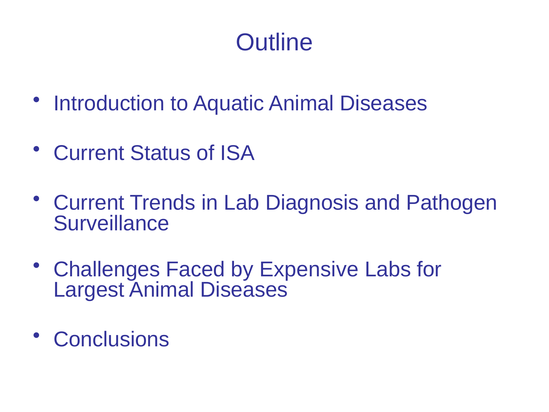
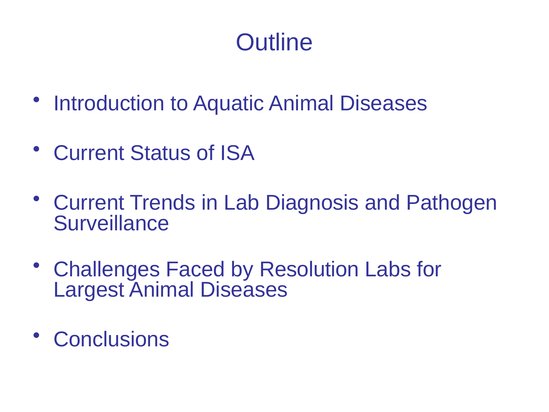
Expensive: Expensive -> Resolution (309, 269)
